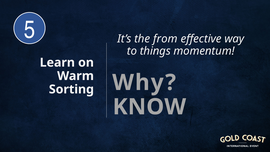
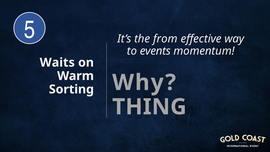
things: things -> events (155, 51)
Learn: Learn -> Waits (57, 62)
KNOW: KNOW -> THING (149, 107)
